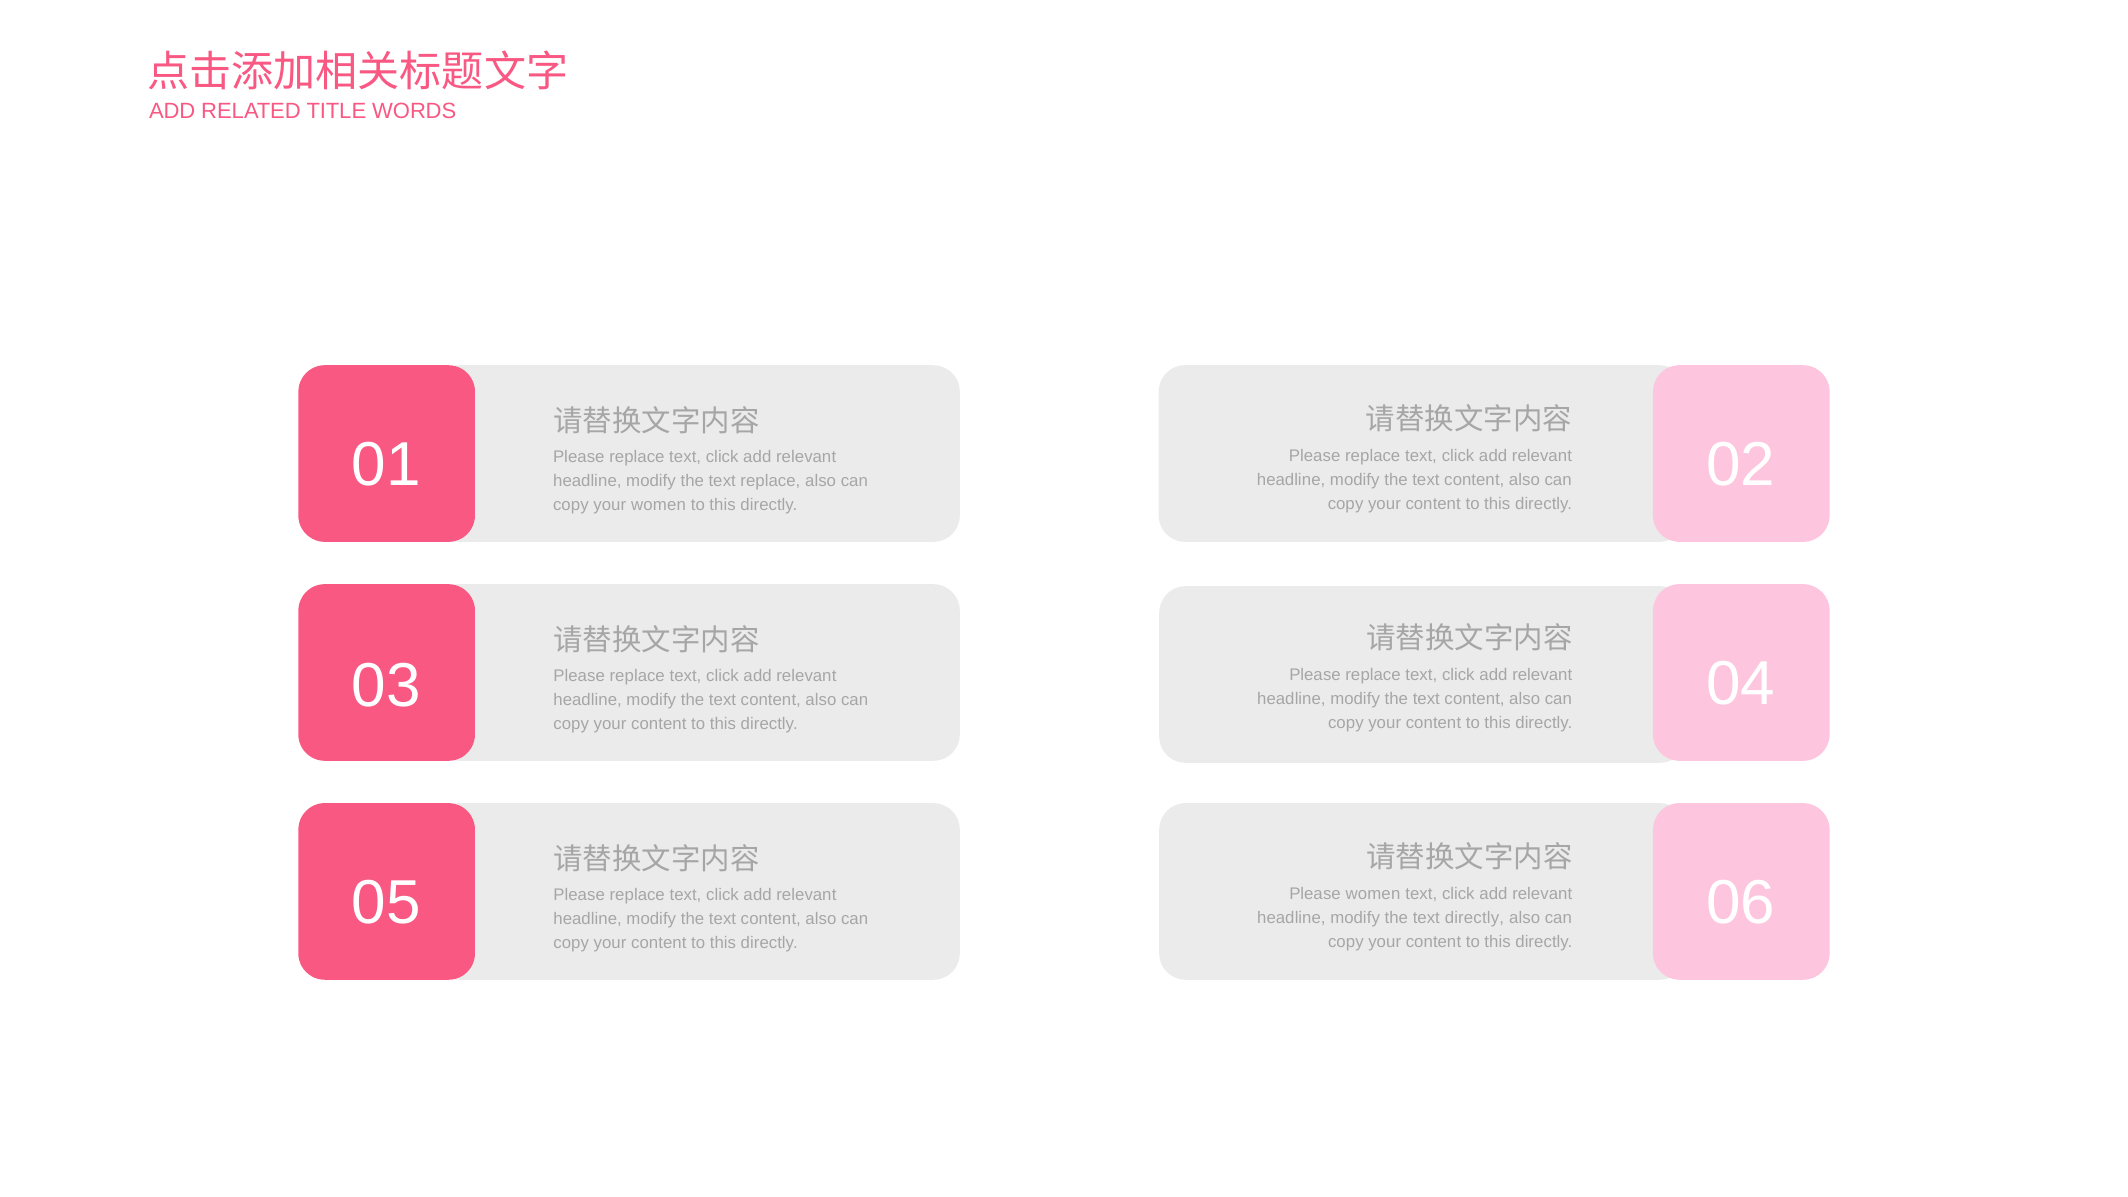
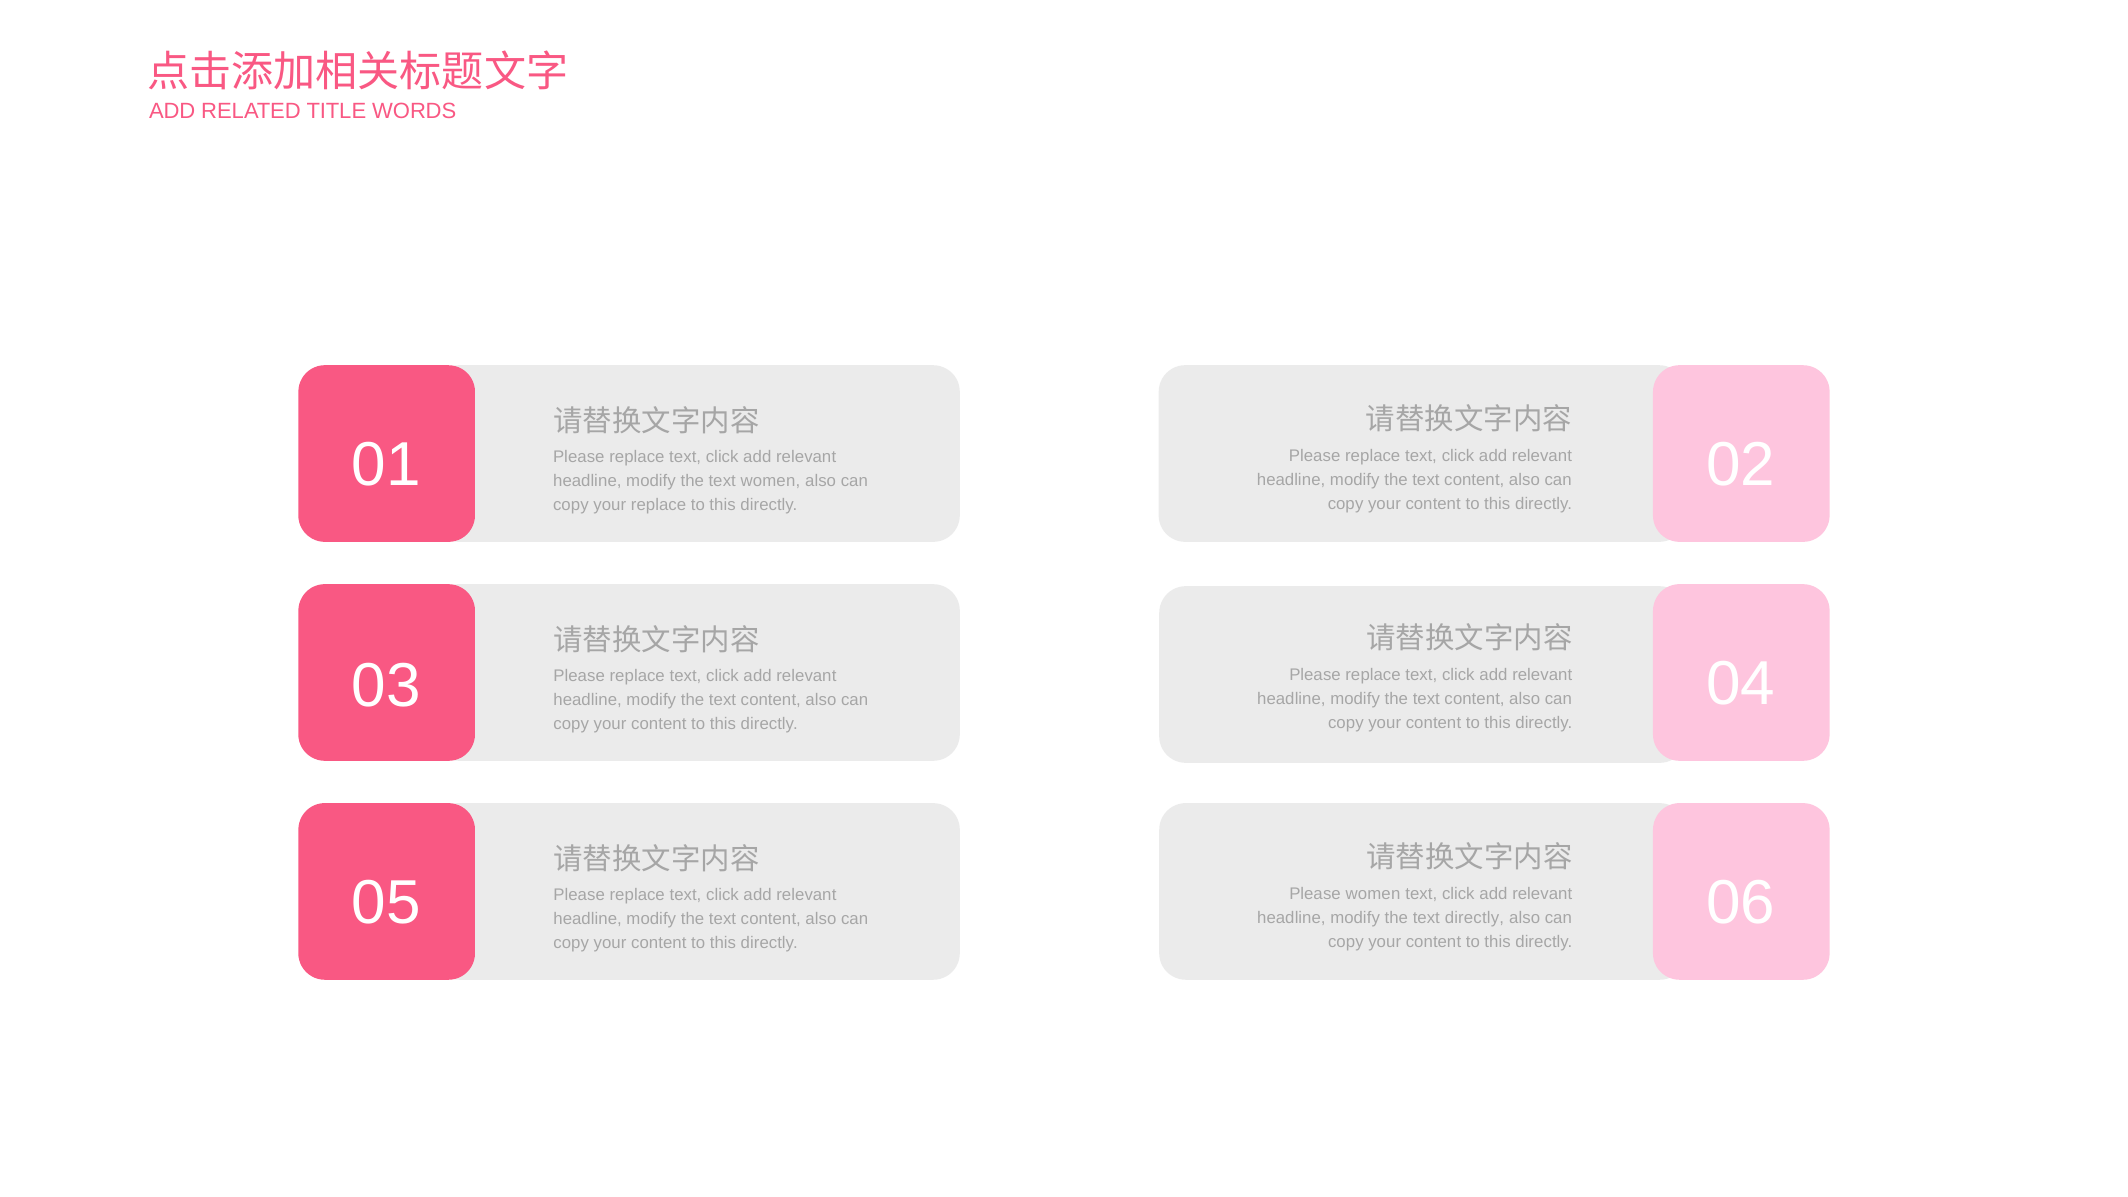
text replace: replace -> women (770, 481)
your women: women -> replace (659, 505)
